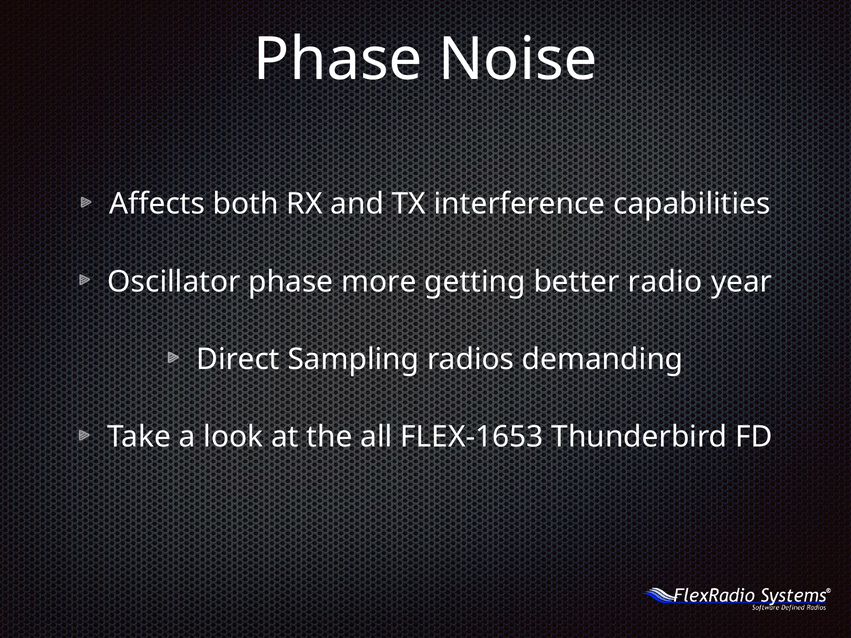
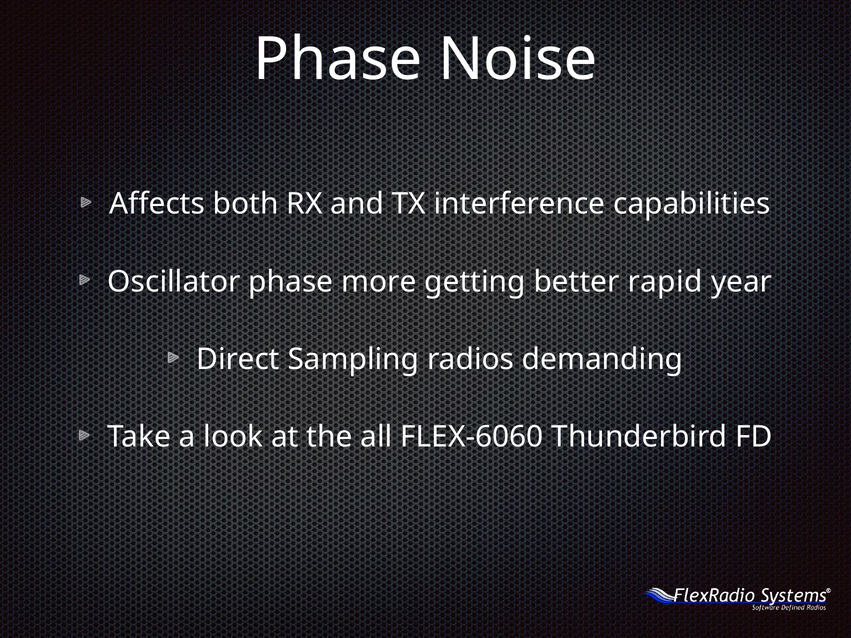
radio: radio -> rapid (665, 282)
FLEX-1653: FLEX-1653 -> FLEX-6060 (472, 437)
